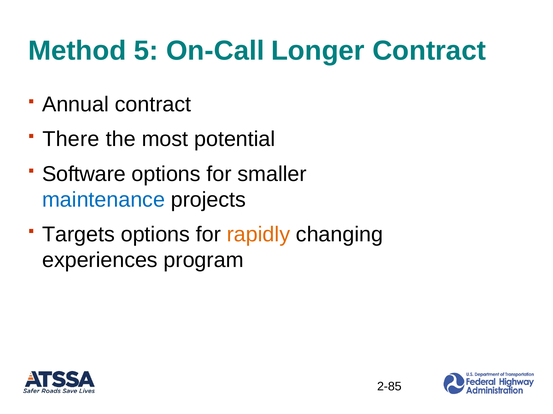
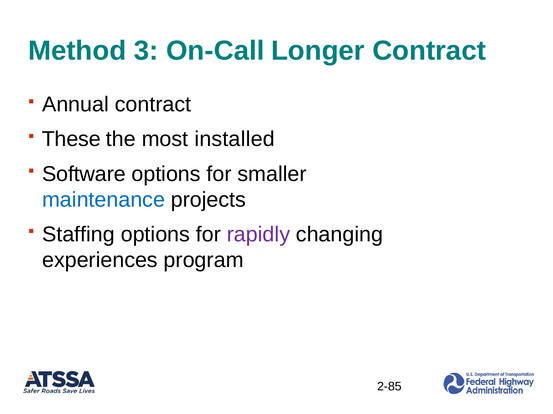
5: 5 -> 3 (146, 51)
There: There -> These (71, 139)
potential: potential -> installed (235, 139)
Targets: Targets -> Staffing (78, 235)
rapidly colour: orange -> purple (258, 235)
